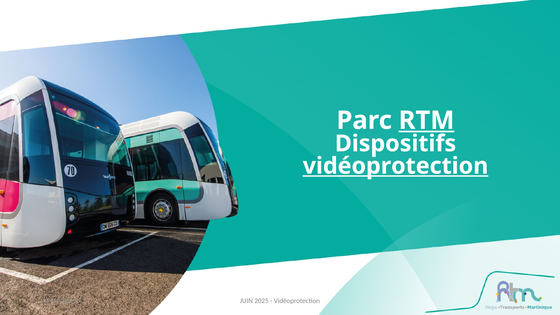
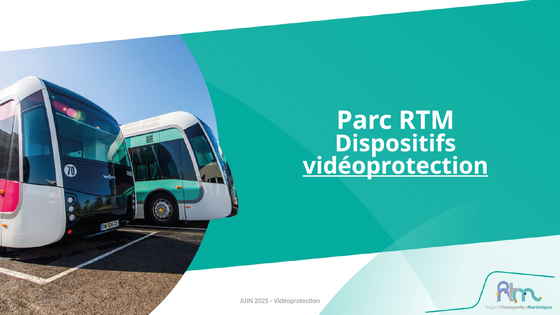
RTM underline: present -> none (427, 120)
